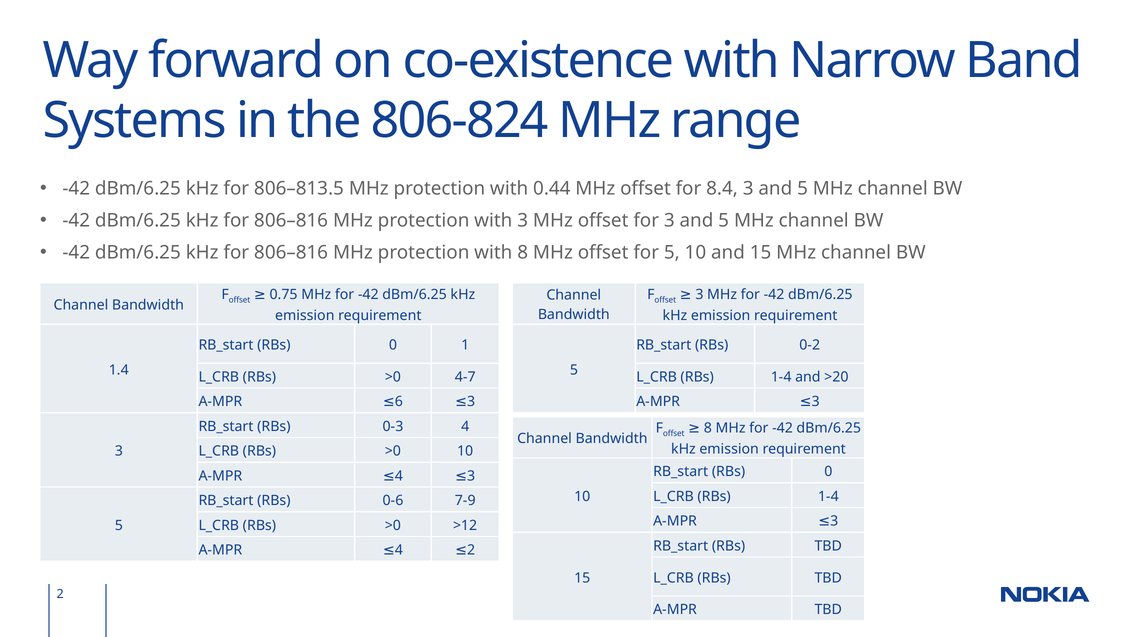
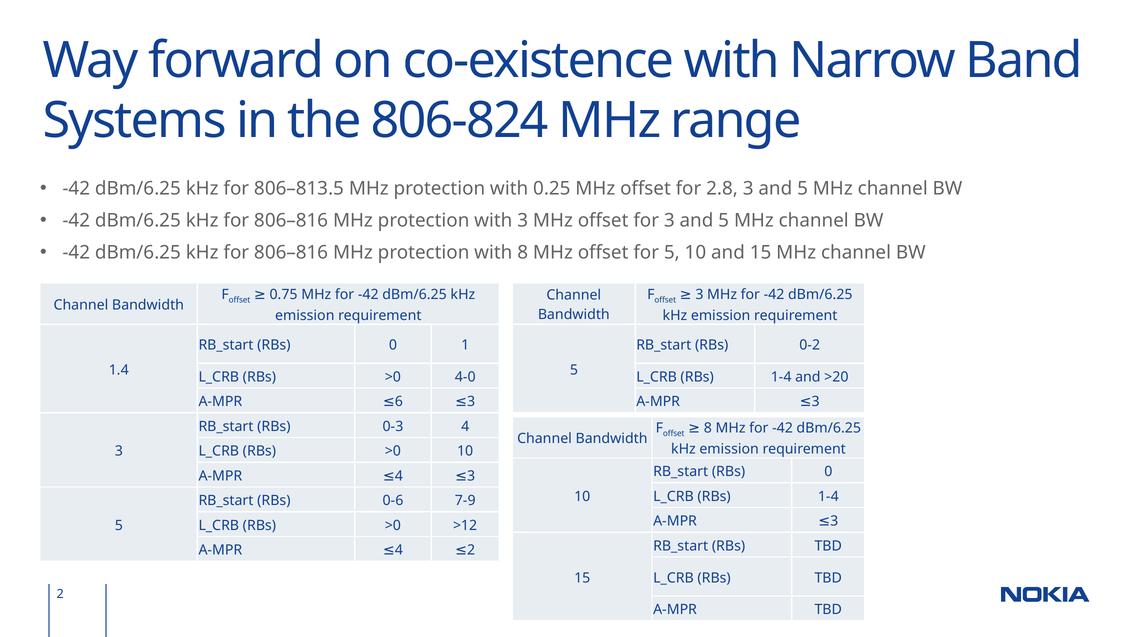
0.44: 0.44 -> 0.25 (552, 188)
8.4: 8.4 -> 2.8 (722, 188)
4-7: 4-7 -> 4-0 (465, 377)
